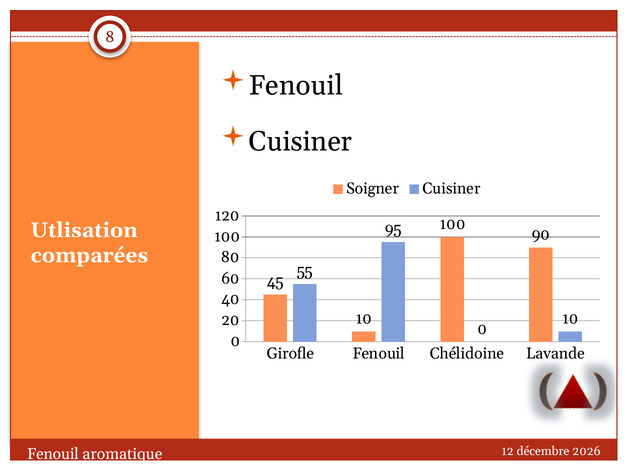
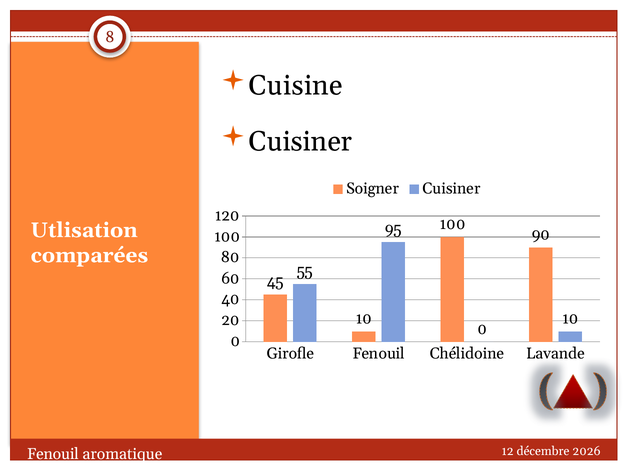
Fenouil: Fenouil -> Cuisine (296, 86)
